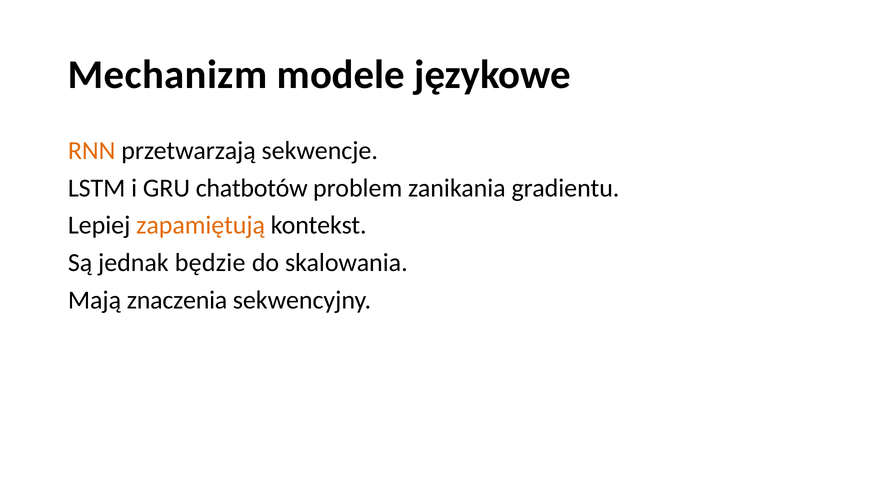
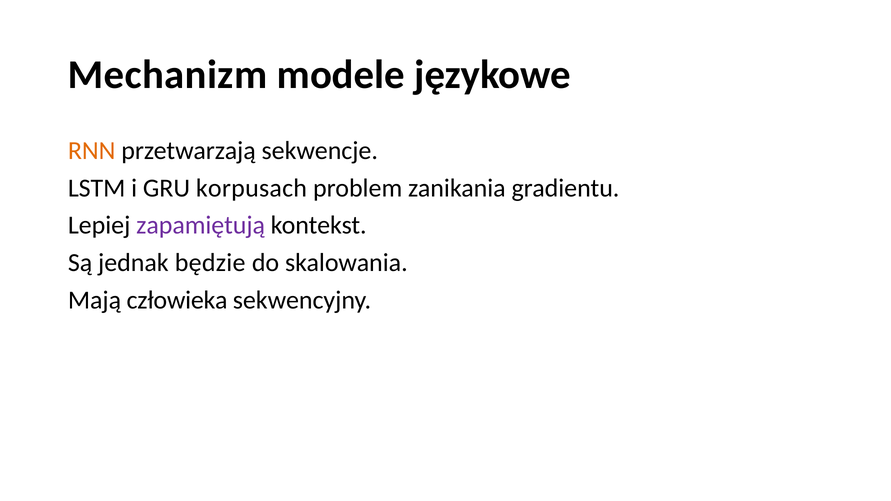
chatbotów: chatbotów -> korpusach (251, 188)
zapamiętują colour: orange -> purple (201, 225)
znaczenia: znaczenia -> człowieka (177, 300)
